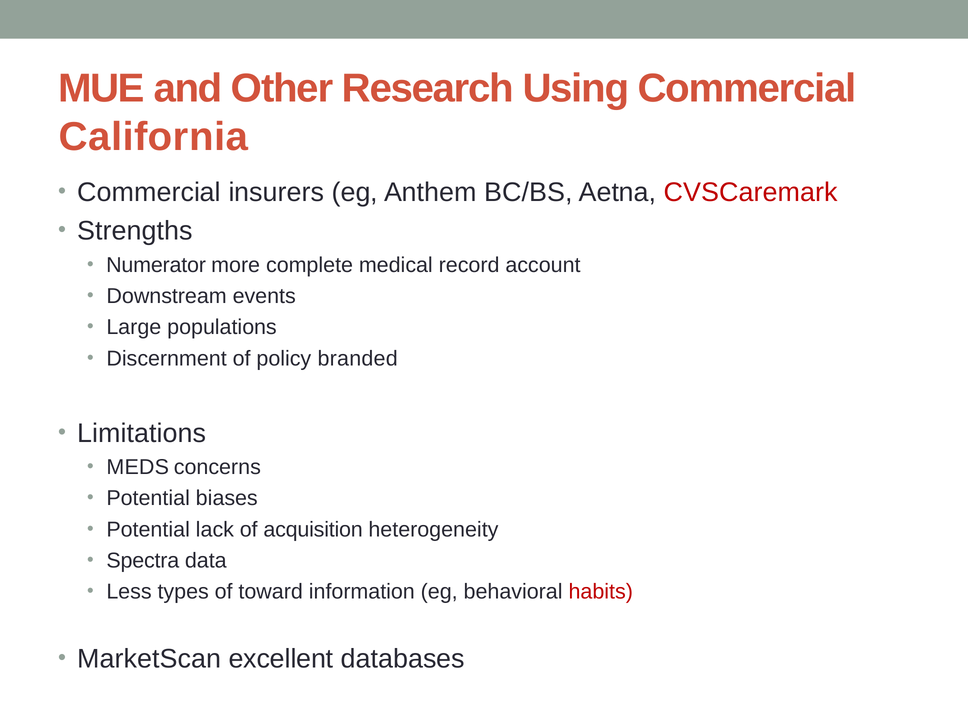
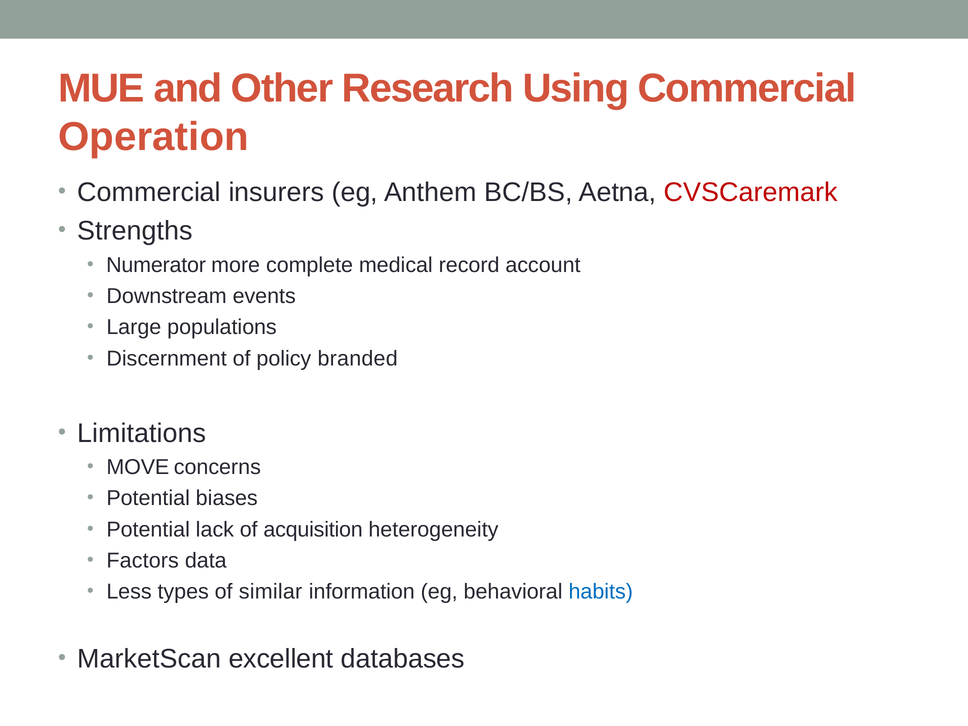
California: California -> Operation (154, 137)
MEDS: MEDS -> MOVE (138, 467)
Spectra: Spectra -> Factors (143, 561)
toward: toward -> similar (271, 592)
habits colour: red -> blue (601, 592)
